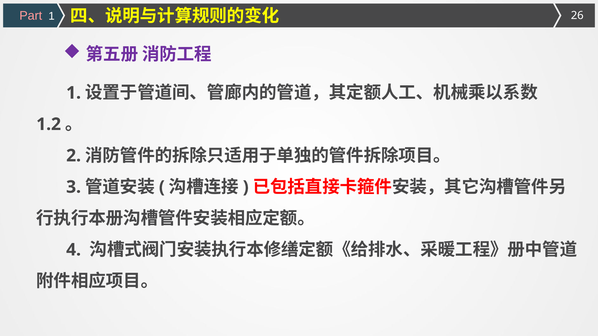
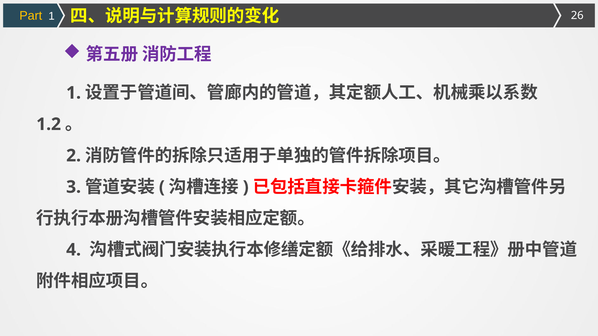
Part colour: pink -> yellow (31, 16)
